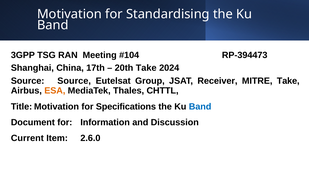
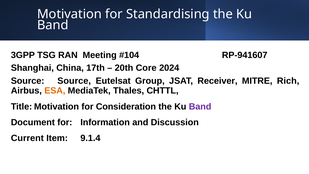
RP-394473: RP-394473 -> RP-941607 (245, 55)
20th Take: Take -> Core (146, 68)
MITRE Take: Take -> Rich (288, 81)
Specifications: Specifications -> Consideration (126, 106)
Band colour: blue -> purple (200, 106)
2.6.0: 2.6.0 -> 9.1.4 (90, 138)
